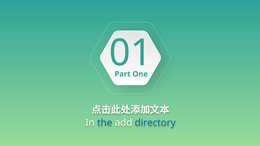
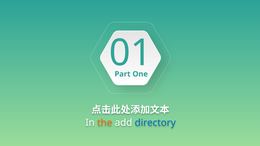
the colour: blue -> orange (105, 123)
